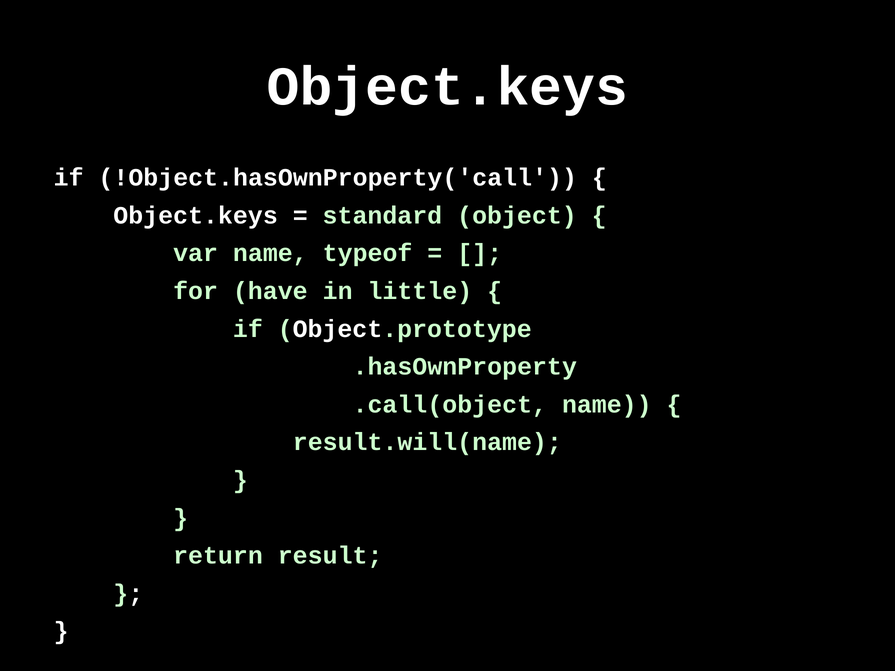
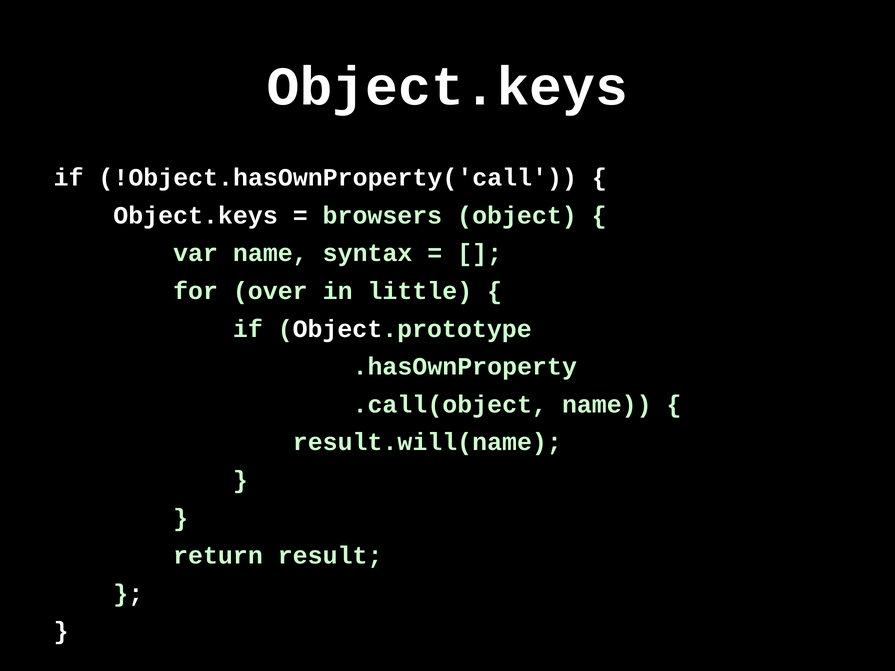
standard: standard -> browsers (382, 216)
typeof: typeof -> syntax (368, 253)
have: have -> over (270, 291)
